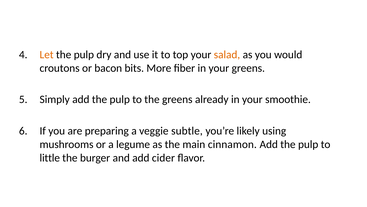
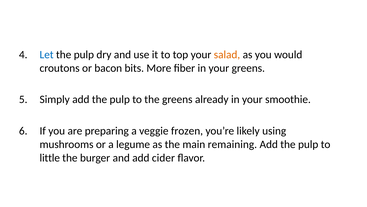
Let colour: orange -> blue (47, 54)
subtle: subtle -> frozen (187, 131)
cinnamon: cinnamon -> remaining (232, 144)
